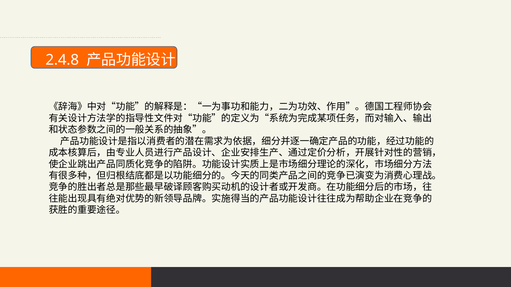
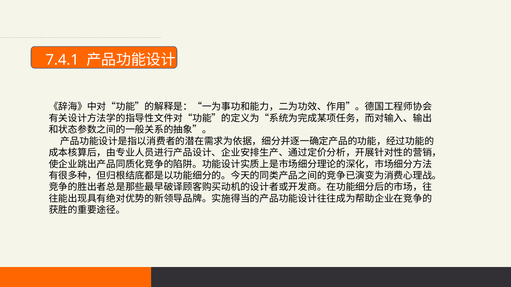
2.4.8: 2.4.8 -> 7.4.1 (62, 60)
